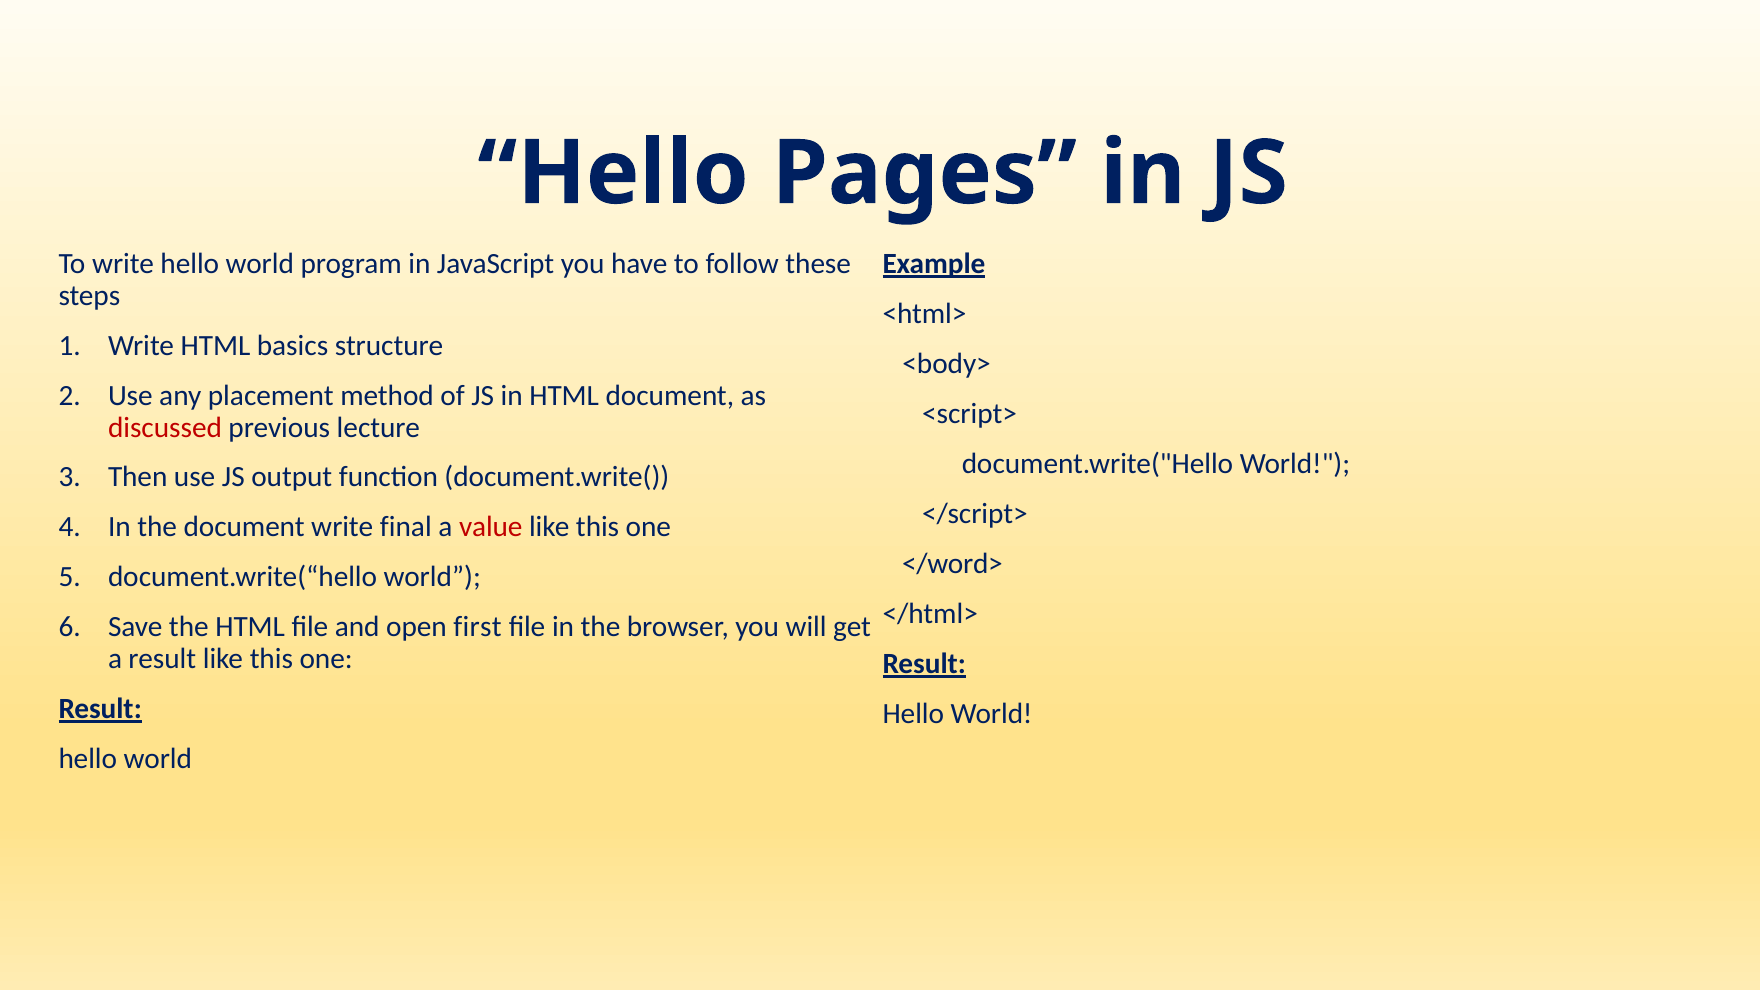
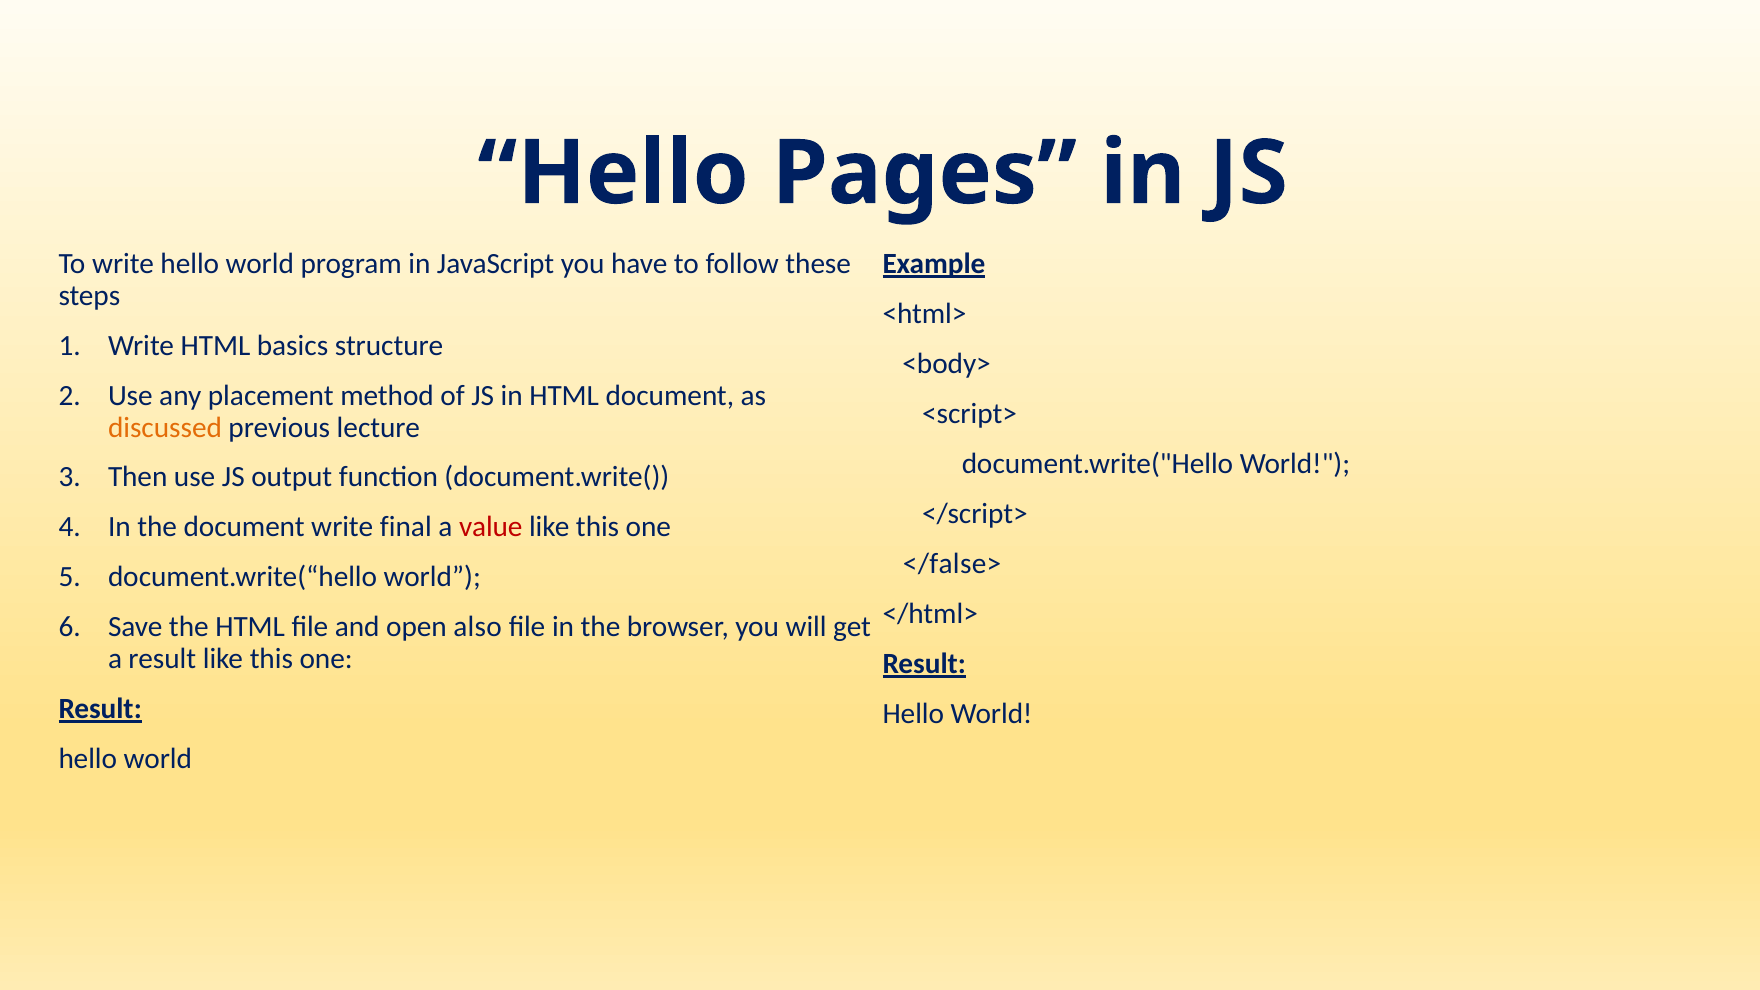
discussed colour: red -> orange (165, 427)
</word>: </word> -> </false> (952, 564)
first: first -> also (478, 627)
